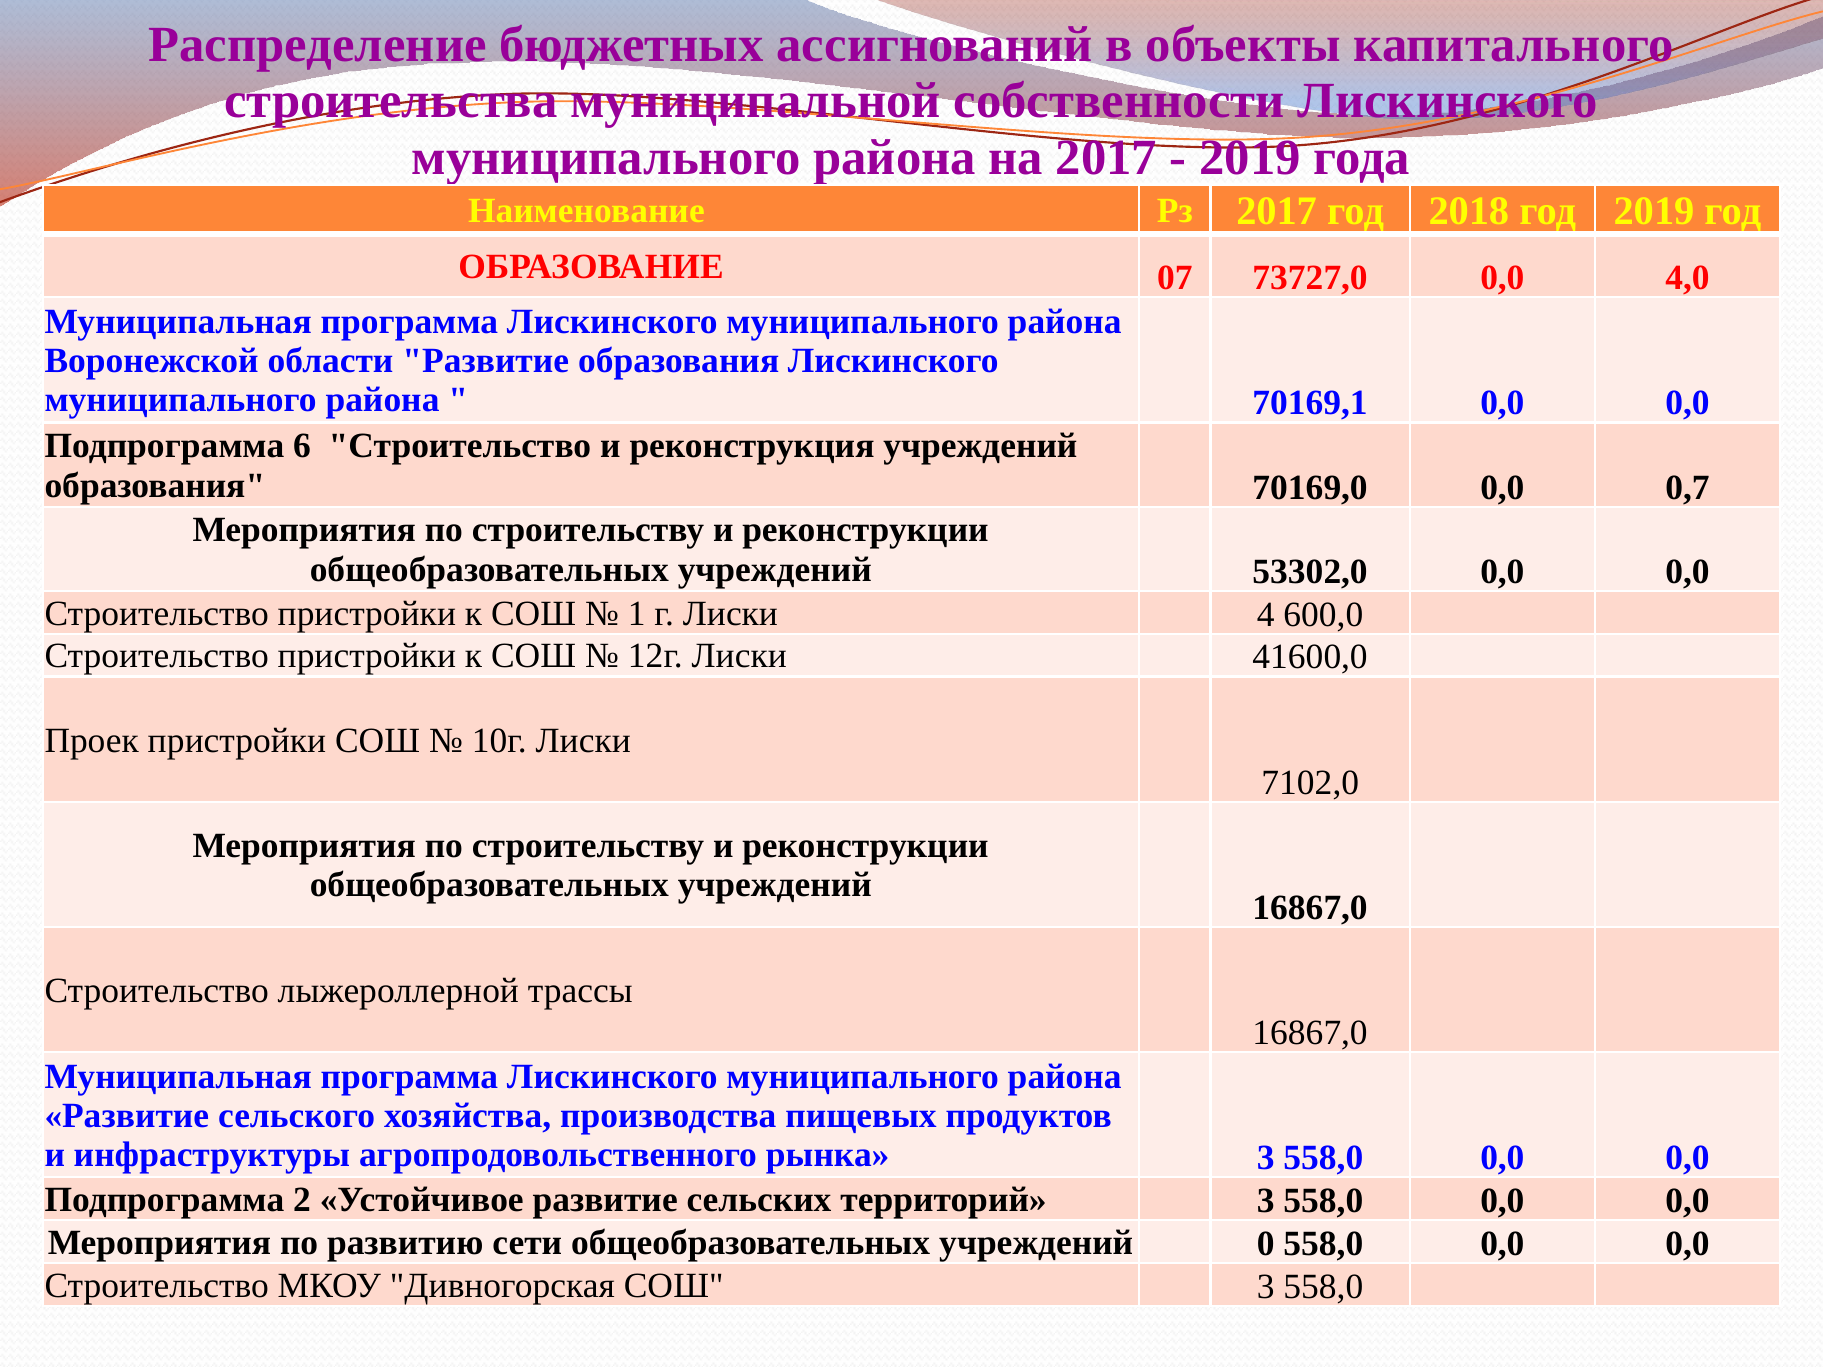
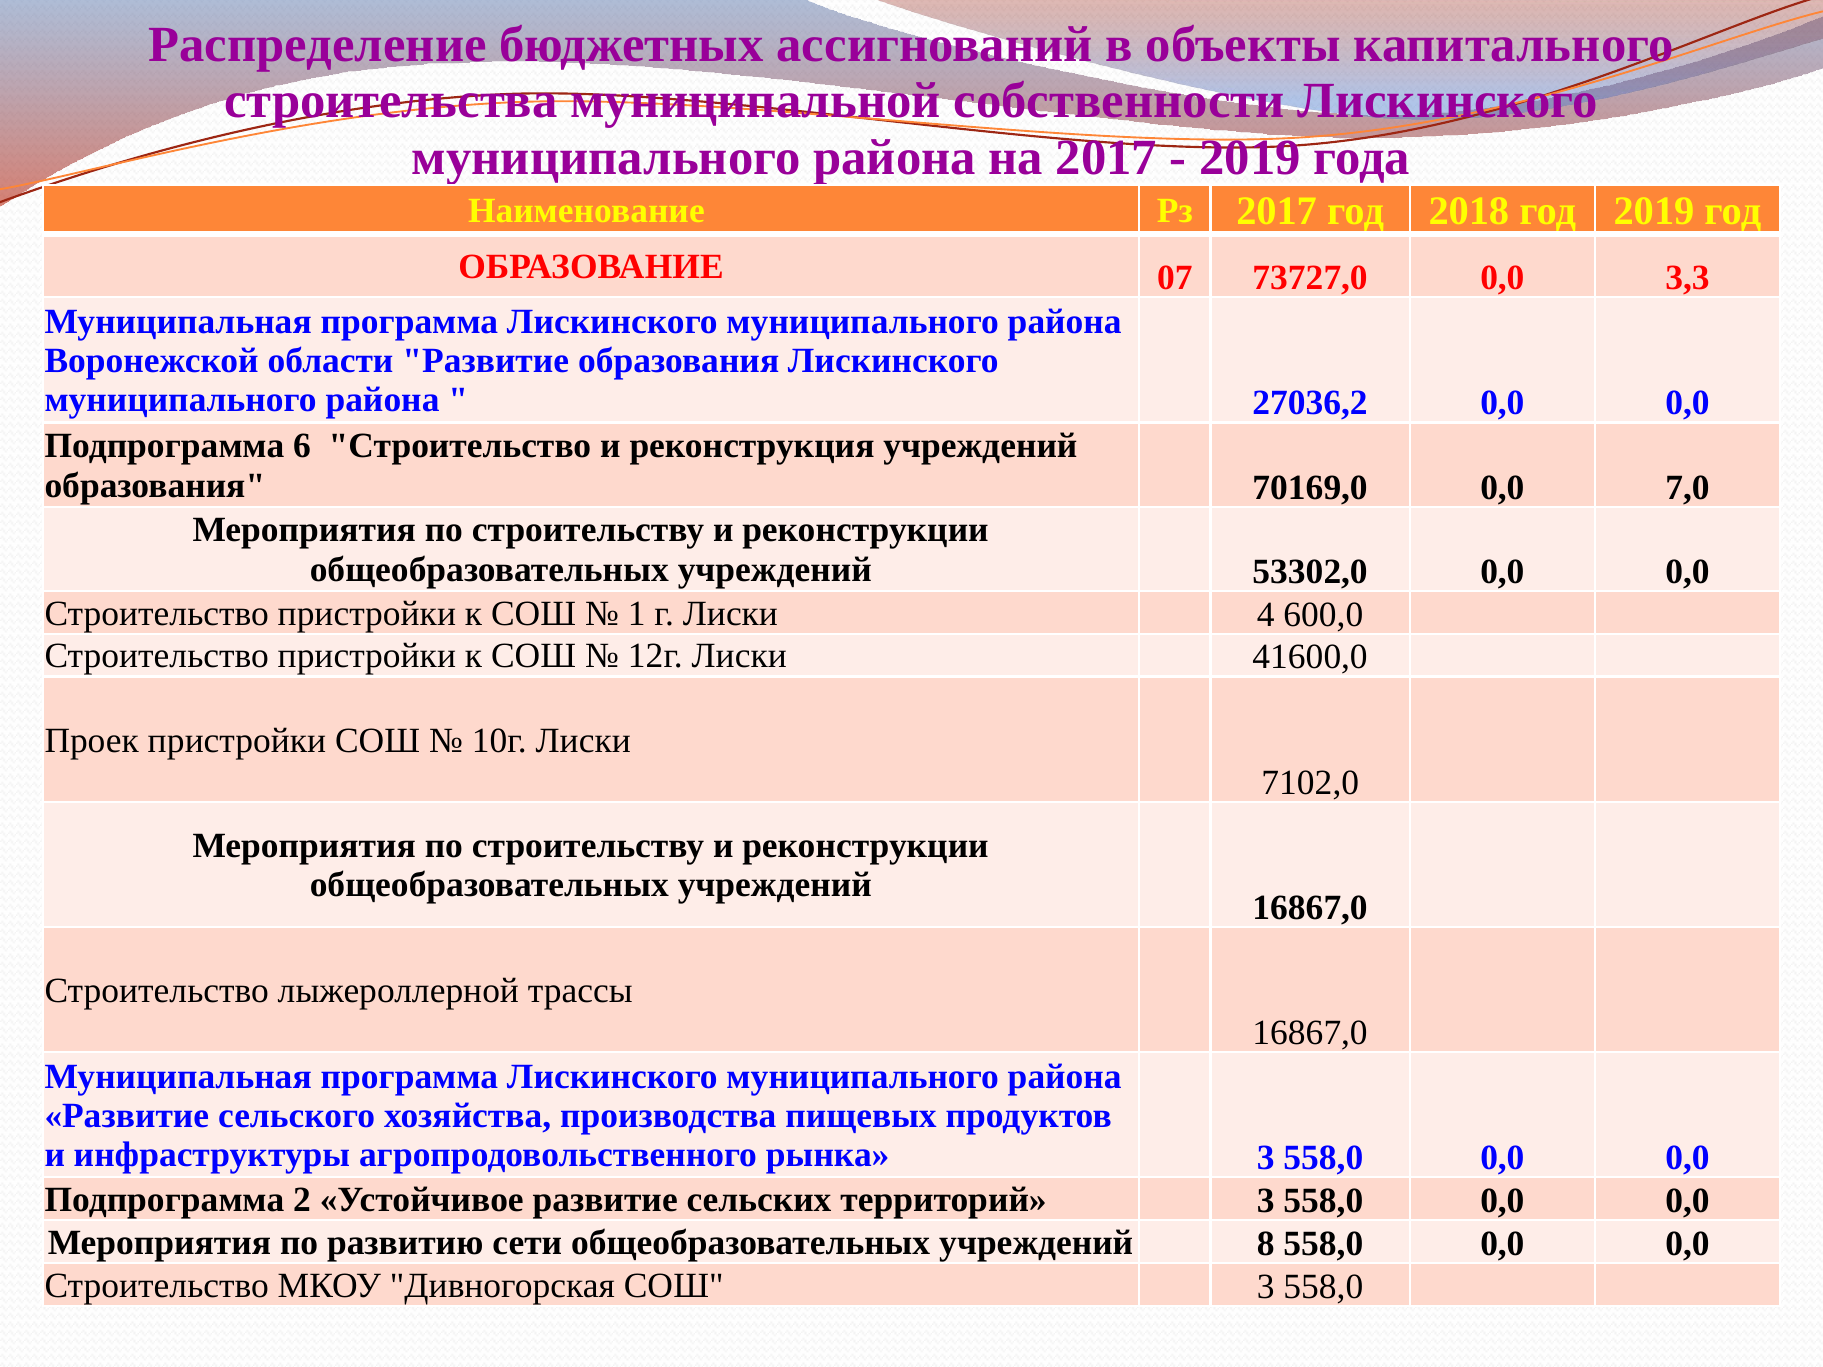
4,0: 4,0 -> 3,3 (1687, 278)
70169,1: 70169,1 -> 27036,2 (1310, 403)
0,7: 0,7 -> 7,0 (1687, 487)
0: 0 -> 8 (1266, 1244)
